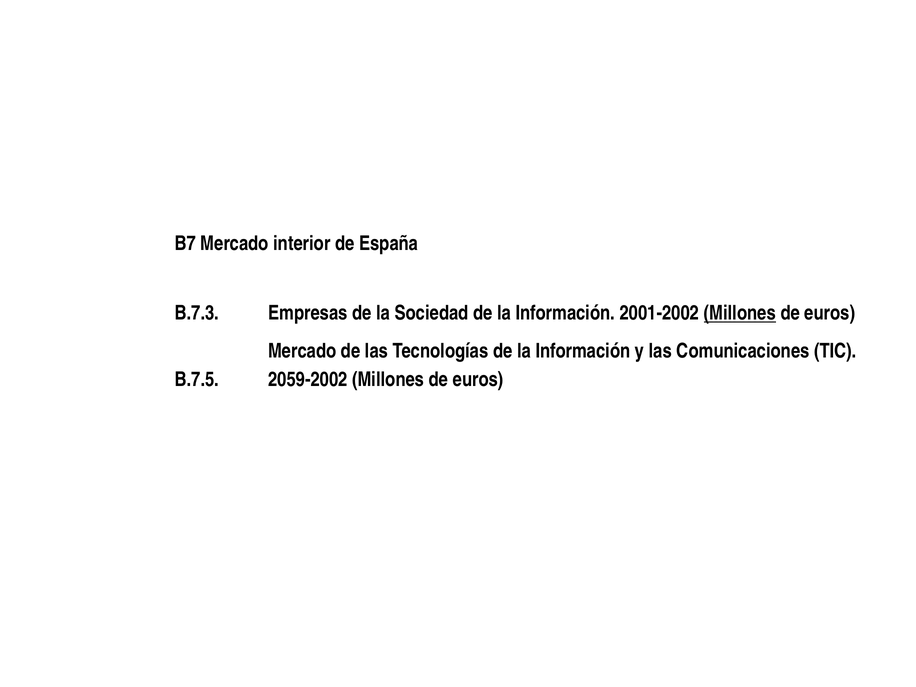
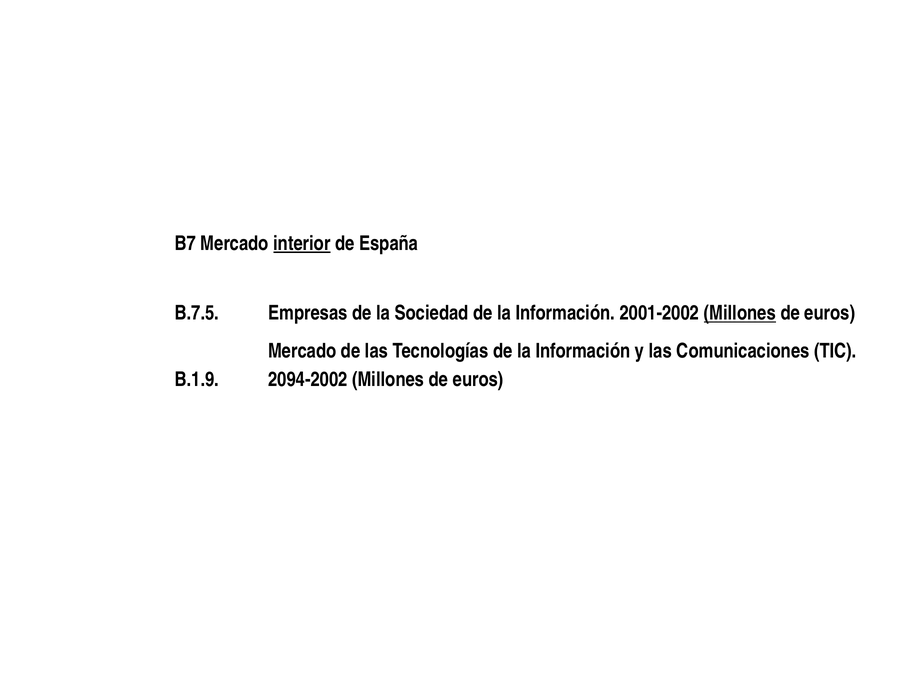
interior underline: none -> present (302, 243)
B.7.3: B.7.3 -> B.7.5 (197, 313)
B.7.5: B.7.5 -> B.1.9 (197, 380)
2059-2002: 2059-2002 -> 2094-2002 (308, 380)
